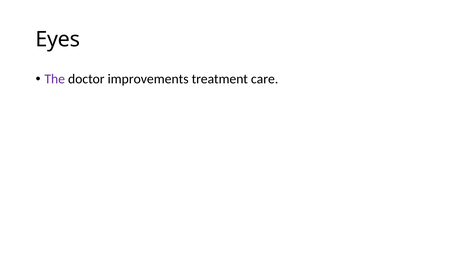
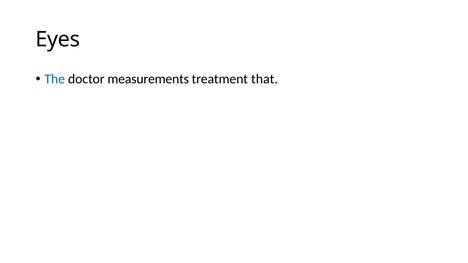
The colour: purple -> blue (55, 79)
improvements: improvements -> measurements (148, 79)
care: care -> that (265, 79)
